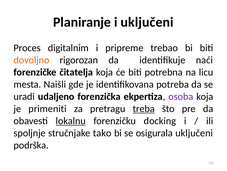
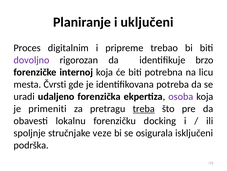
dovoljno colour: orange -> purple (31, 60)
naći: naći -> brzo (205, 60)
čitatelja: čitatelja -> internoj (76, 72)
Naišli: Naišli -> Čvrsti (55, 84)
lokalnu underline: present -> none (71, 120)
tako: tako -> veze (102, 132)
osigurala uključeni: uključeni -> isključeni (194, 132)
